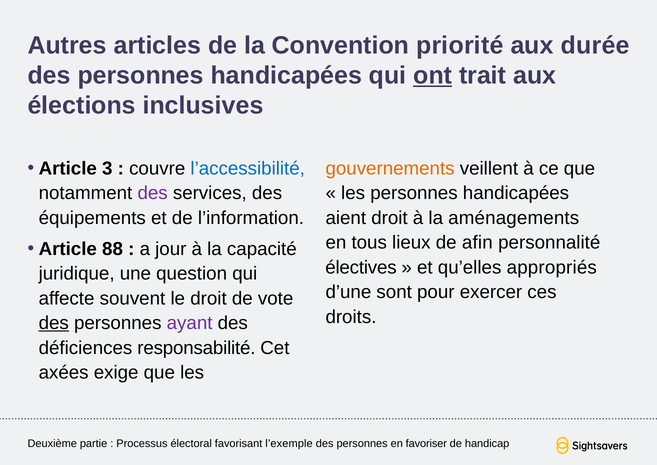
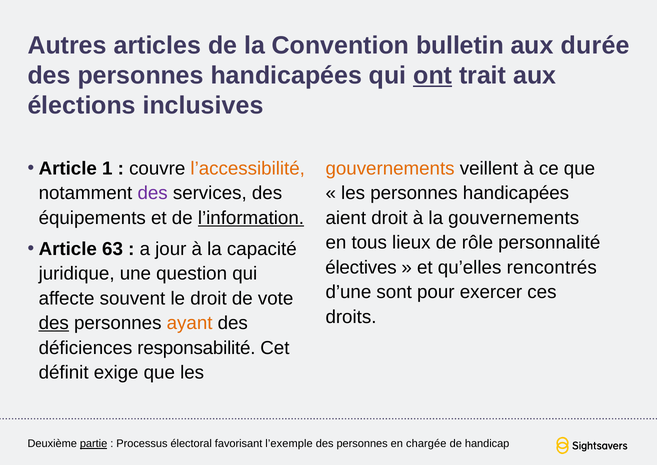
priorité: priorité -> bulletin (460, 45)
3: 3 -> 1 (107, 168)
l’accessibilité colour: blue -> orange (248, 168)
l’information underline: none -> present (251, 218)
la aménagements: aménagements -> gouvernements (514, 218)
afin: afin -> rôle (477, 242)
88: 88 -> 63 (113, 249)
appropriés: appropriés -> rencontrés (552, 267)
ayant colour: purple -> orange (190, 323)
axées: axées -> définit (64, 372)
partie underline: none -> present (94, 443)
favoriser: favoriser -> chargée (426, 443)
